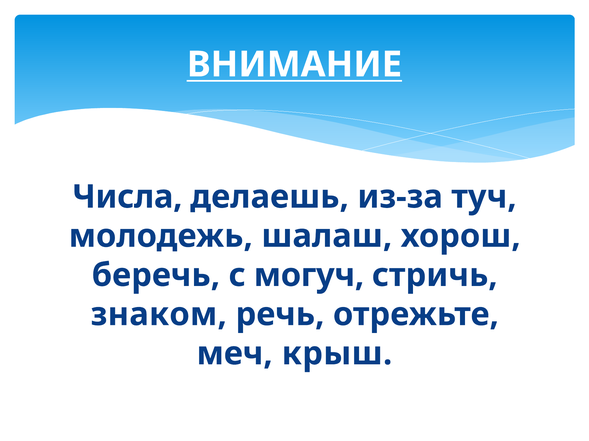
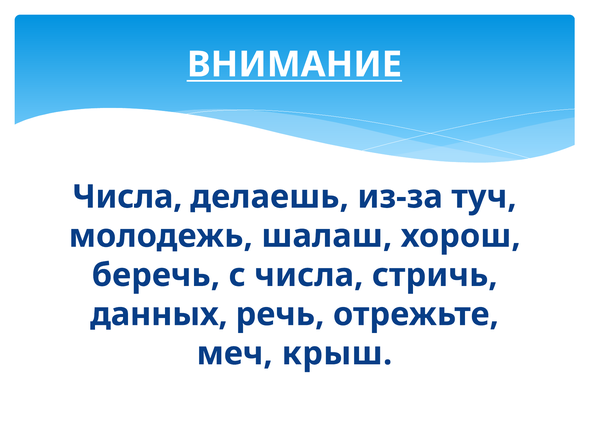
с могуч: могуч -> числа (309, 276)
знаком: знаком -> данных (159, 315)
